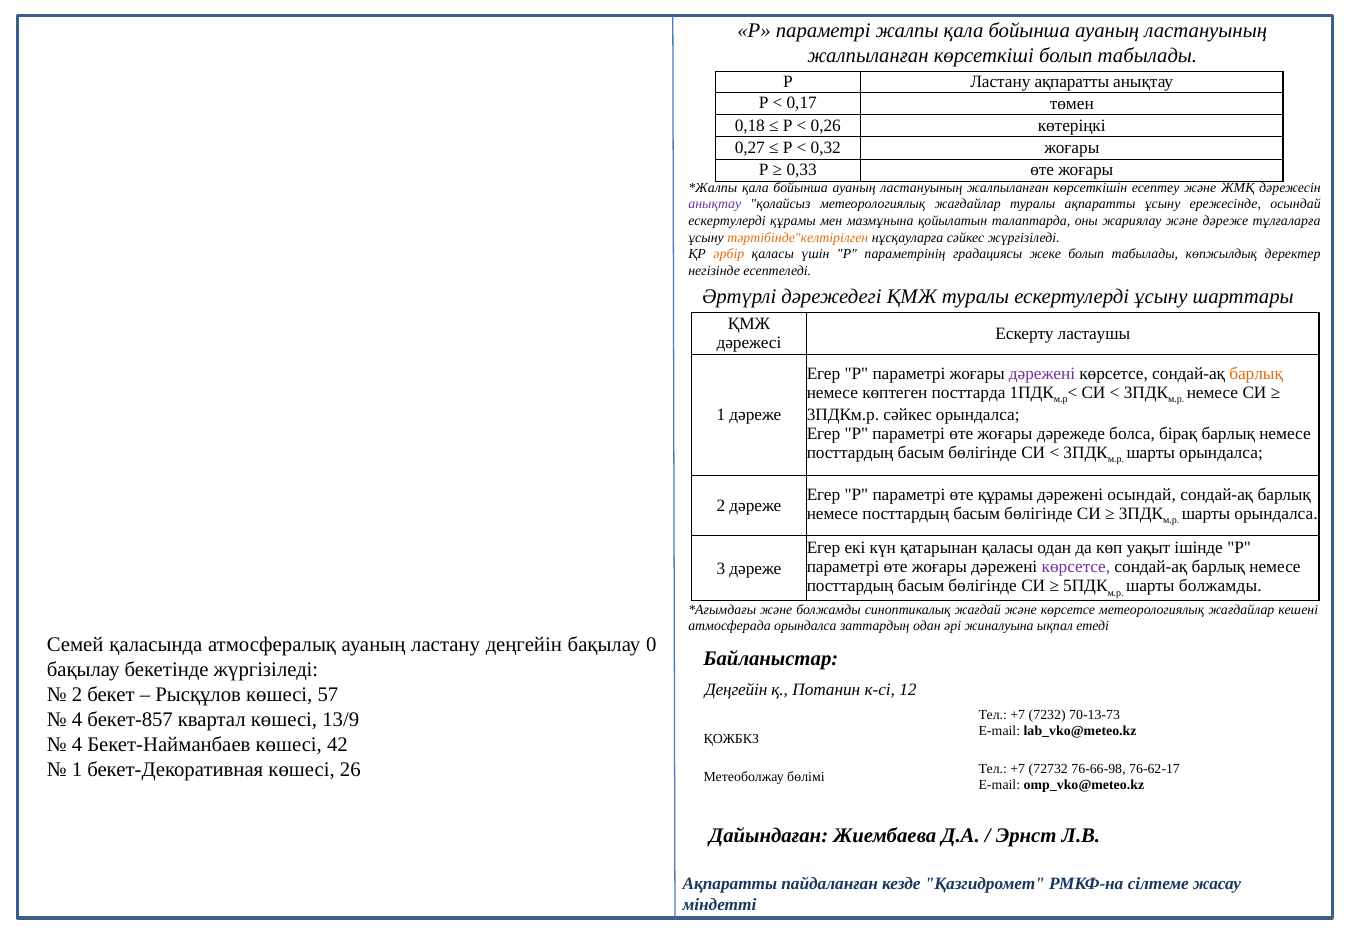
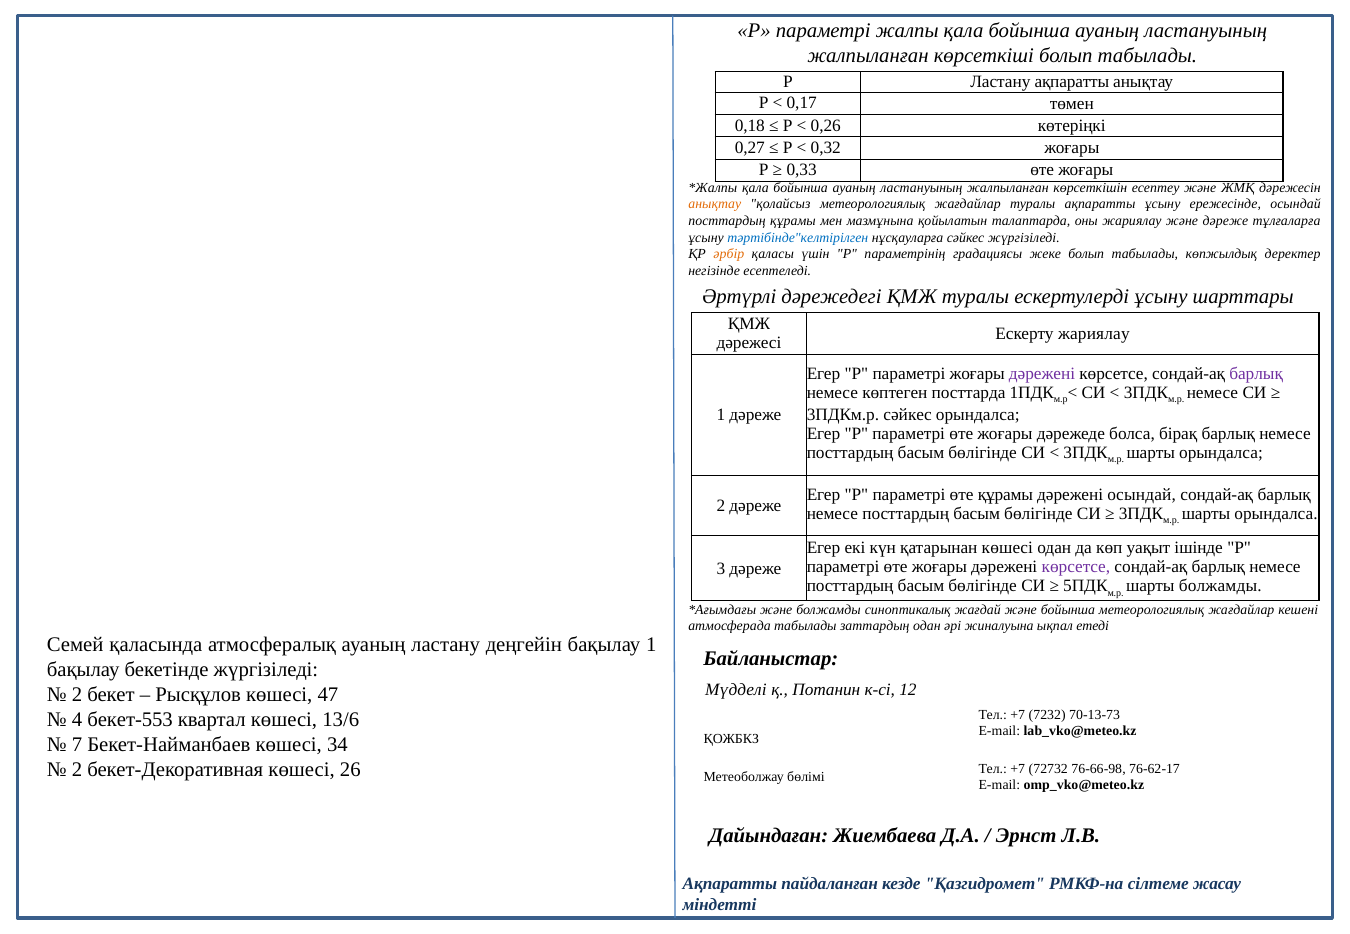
анықтау colour: purple -> orange (715, 204)
ескертулерді: ескертулерді -> посттардың (727, 221)
тәртібінде"келтірілген colour: orange -> blue (798, 238)
Ескерту ластаушы: ластаушы -> жариялау (1094, 334)
барлық colour: orange -> purple (1256, 374)
қатарынан қаласы: қаласы -> көшесі (1007, 548)
және көрсетсе: көрсетсе -> бойынша (1068, 610)
атмосферада орындалса: орындалса -> табылады (805, 627)
бақылау 0: 0 -> 1 (651, 645)
Деңгейін: Деңгейін -> Мүдделі (736, 691)
57: 57 -> 47 (328, 695)
бекет-857: бекет-857 -> бекет-553 (130, 720)
13/9: 13/9 -> 13/6 (341, 720)
4: 4 -> 7 (77, 745)
42: 42 -> 34 (337, 745)
1: 1 -> 2 (77, 770)
